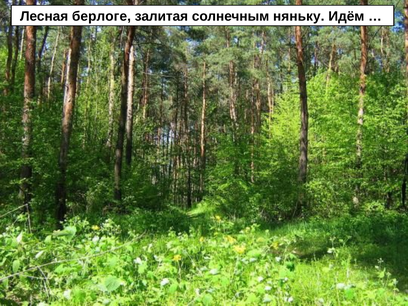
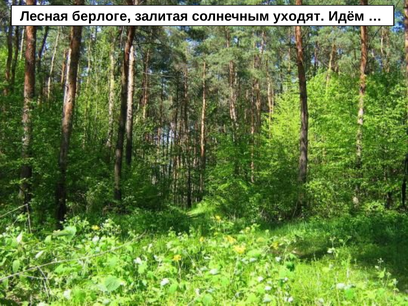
няньку: няньку -> уходят (299, 16)
